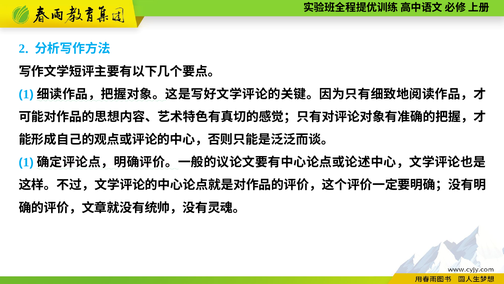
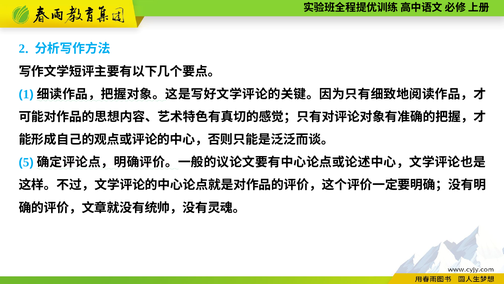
1: 1 -> 5 (26, 162)
